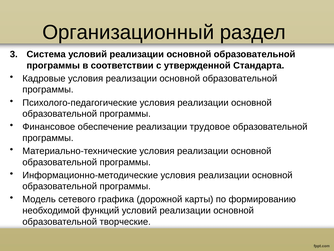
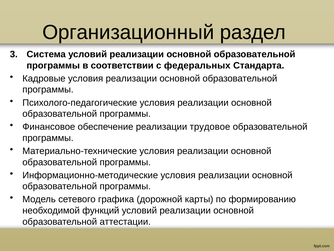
утвержденной: утвержденной -> федеральных (197, 65)
творческие: творческие -> аттестации (125, 221)
